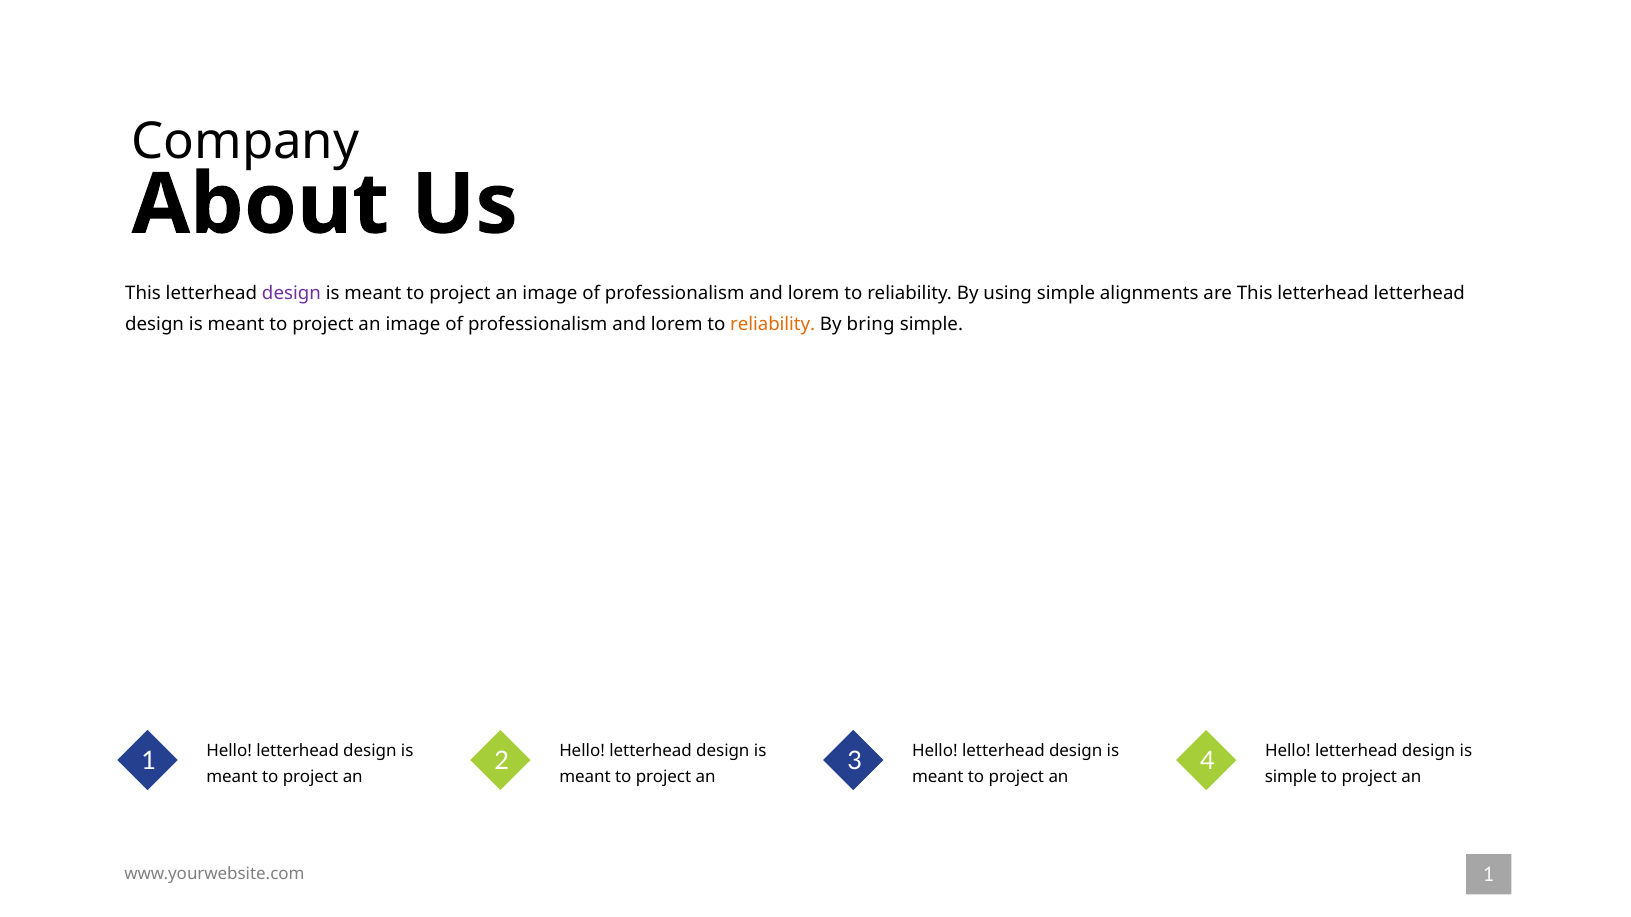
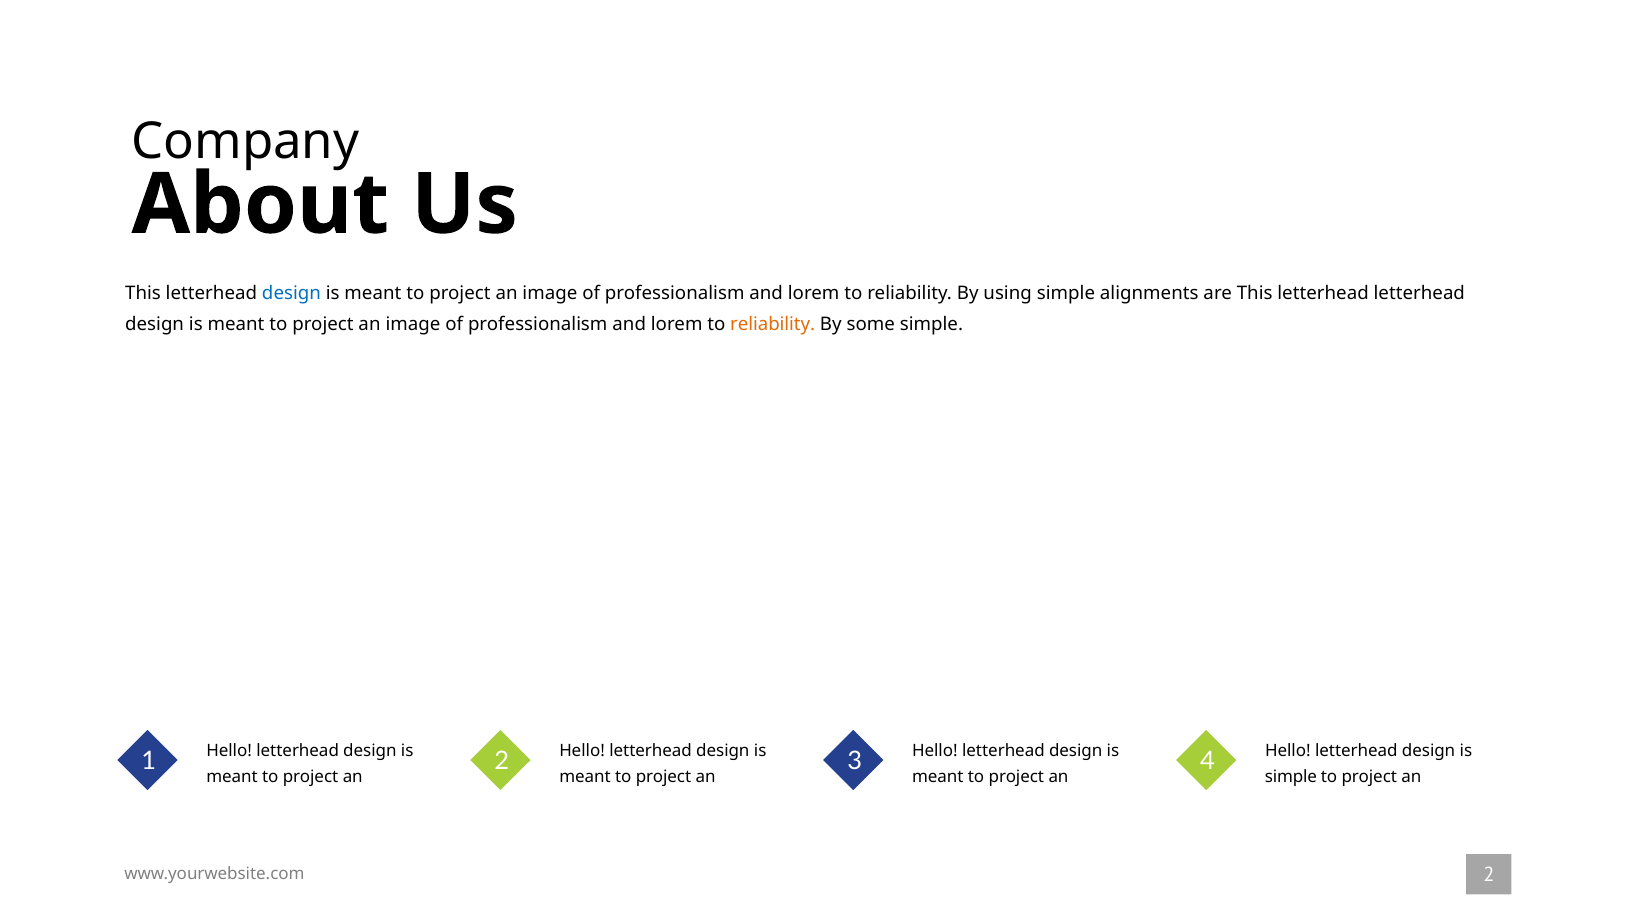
design colour: purple -> blue (291, 294)
bring: bring -> some (871, 324)
www.yourwebsite.com 1: 1 -> 2 (1489, 875)
